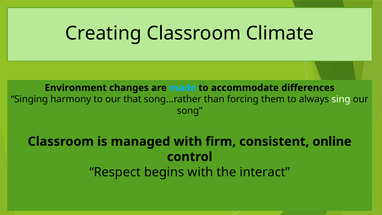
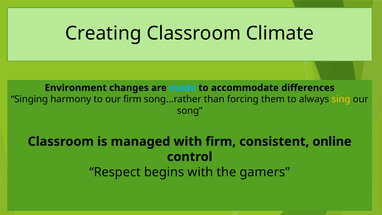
our that: that -> firm (132, 99)
sing colour: white -> yellow (341, 99)
interact: interact -> gamers (265, 172)
